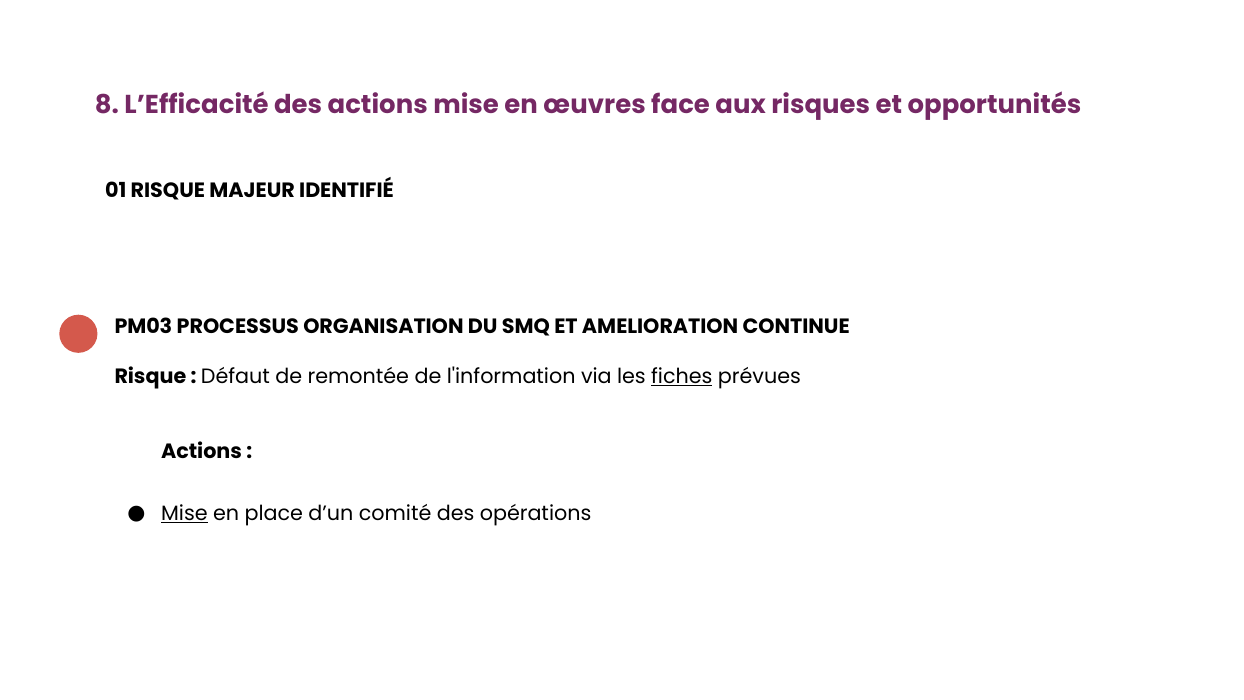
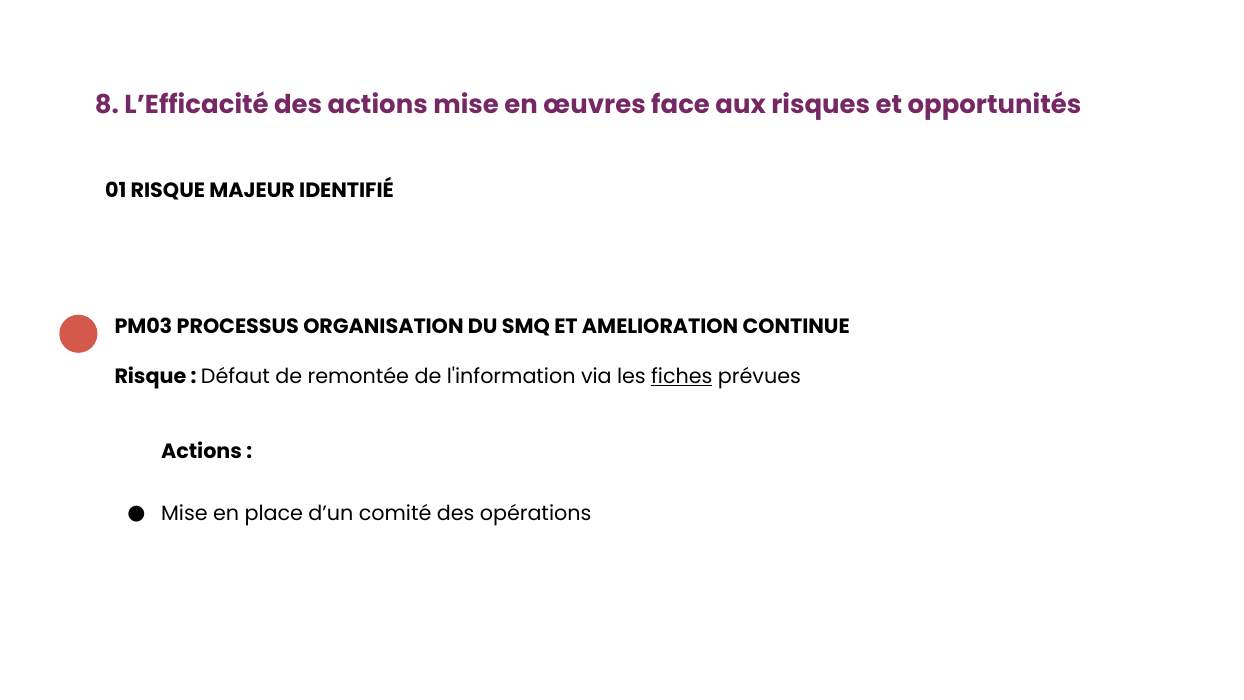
Mise underline: present -> none (184, 513)
